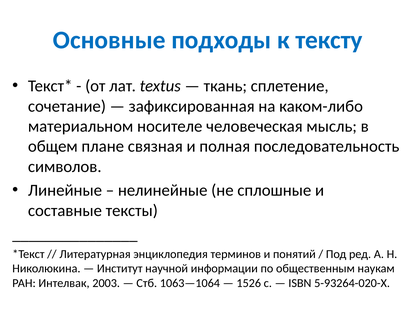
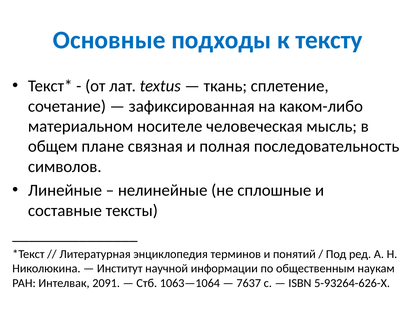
2003: 2003 -> 2091 (106, 283)
1526: 1526 -> 7637 (249, 283)
5-93264-020-X: 5-93264-020-X -> 5-93264-626-X (352, 283)
